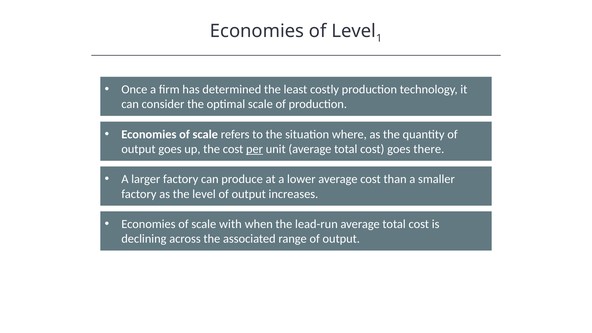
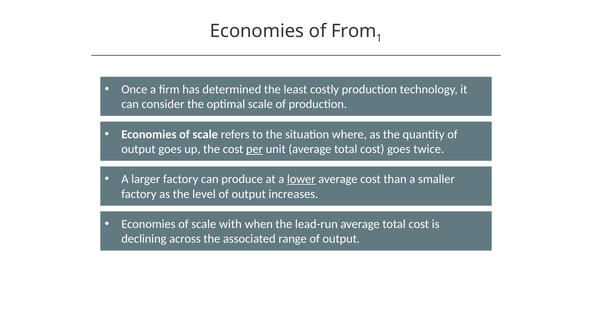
of Level: Level -> From (354, 31)
there: there -> twice (429, 149)
lower underline: none -> present (301, 179)
